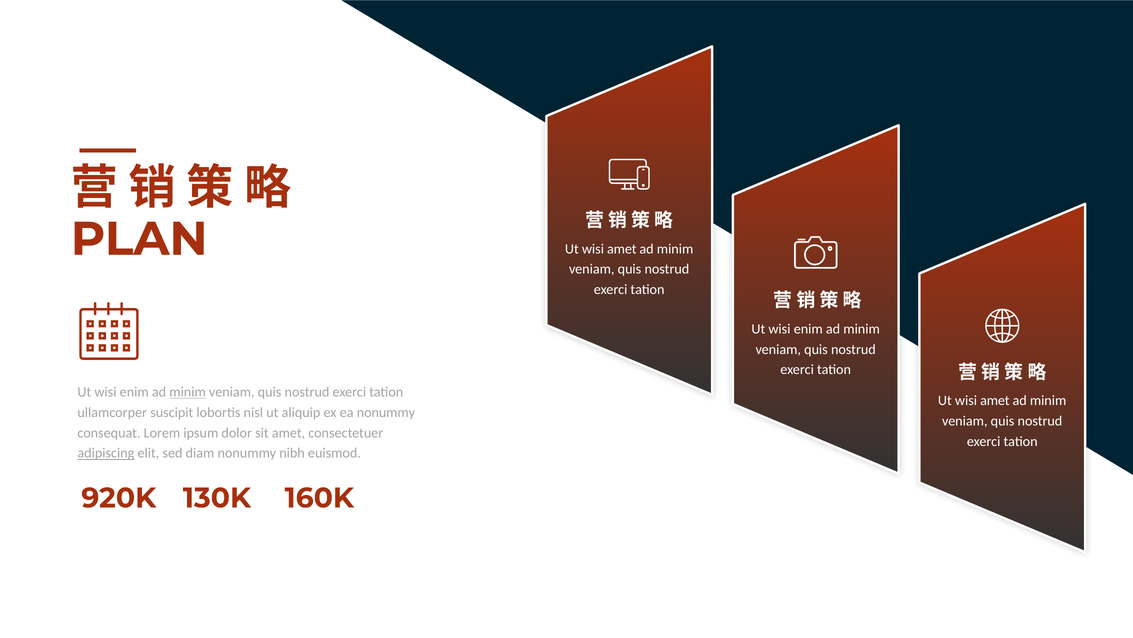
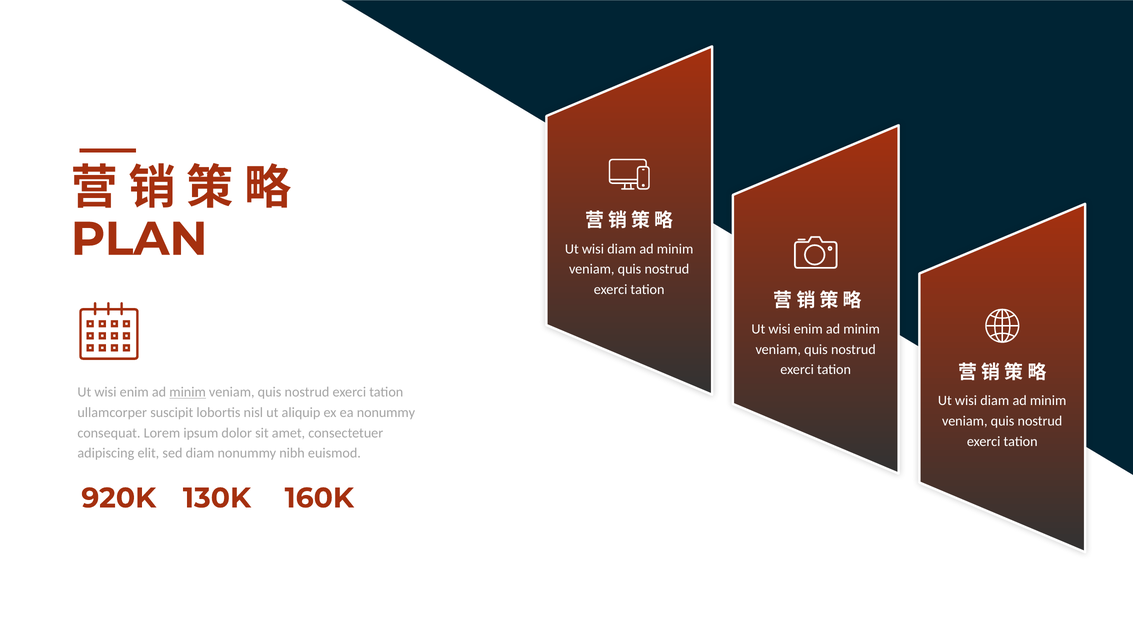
amet: amet -> diam (622, 249)
amet: amet -> diam (995, 400)
adipiscing underline: present -> none (106, 453)
